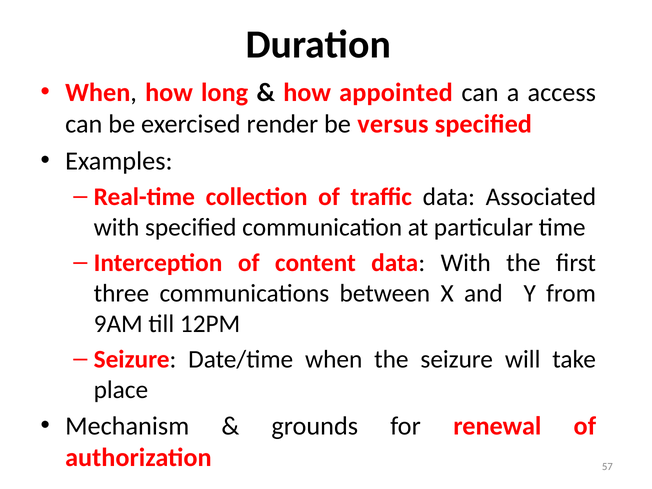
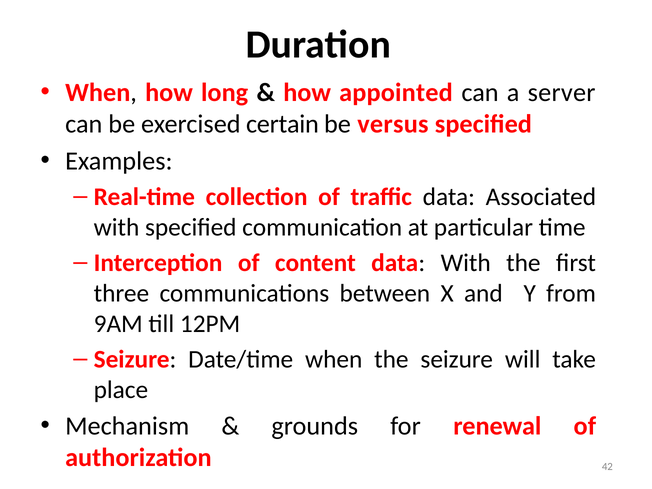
access: access -> server (562, 93)
render: render -> certain (282, 124)
57: 57 -> 42 (607, 467)
